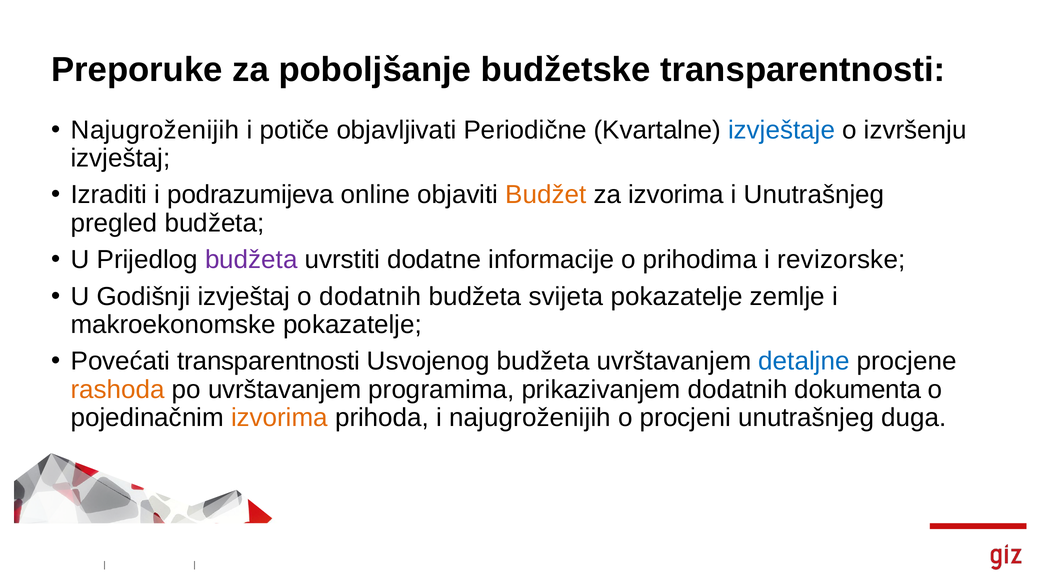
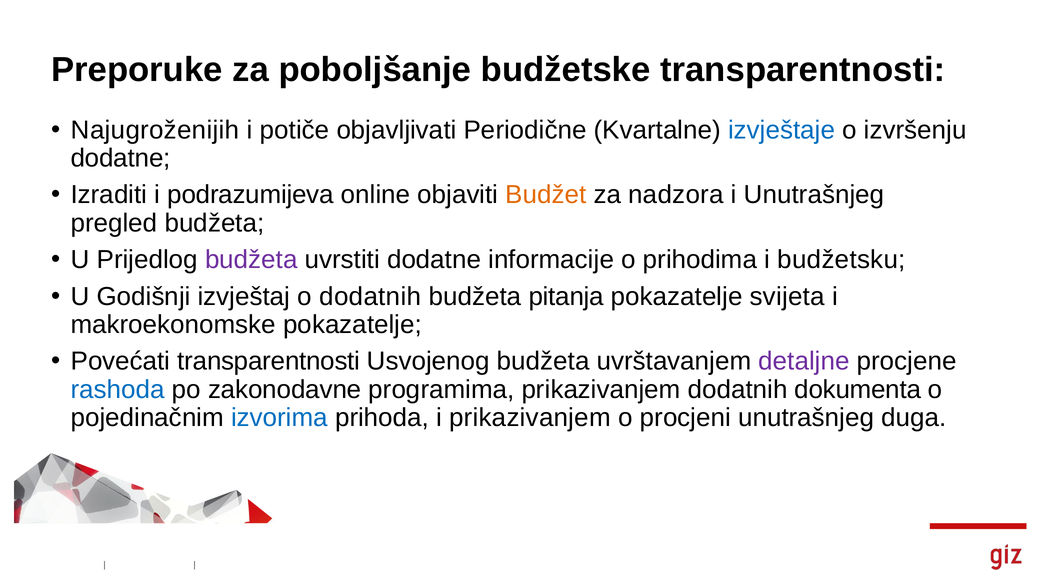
izvještaj: izvještaj -> dodatne (121, 158)
za izvorima: izvorima -> nadzora (676, 195)
revizorske: revizorske -> budžetsku (841, 260)
svijeta: svijeta -> pitanja (566, 297)
zemlje: zemlje -> svijeta (787, 297)
detaljne colour: blue -> purple (804, 362)
rashoda colour: orange -> blue (118, 390)
po uvrštavanjem: uvrštavanjem -> zakonodavne (285, 390)
izvorima colour: orange -> blue (279, 418)
i najugroženijih: najugroženijih -> prikazivanjem (530, 418)
